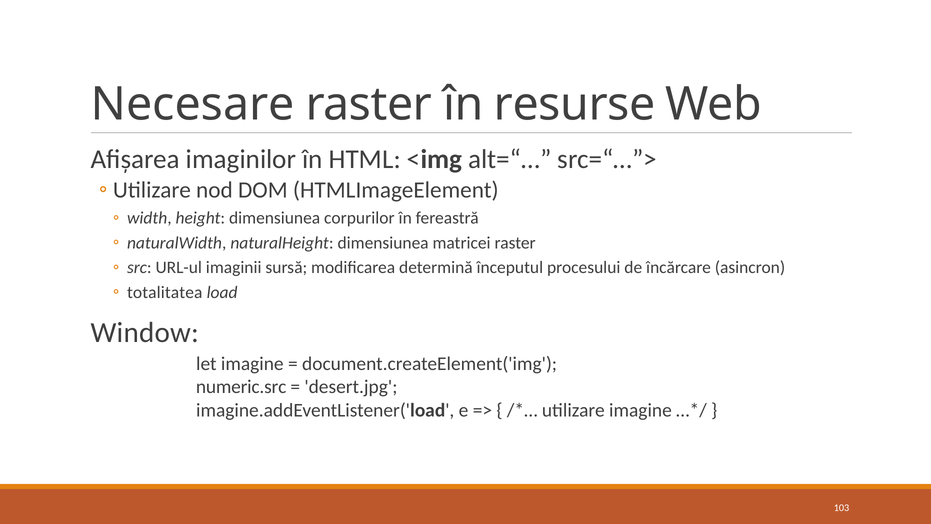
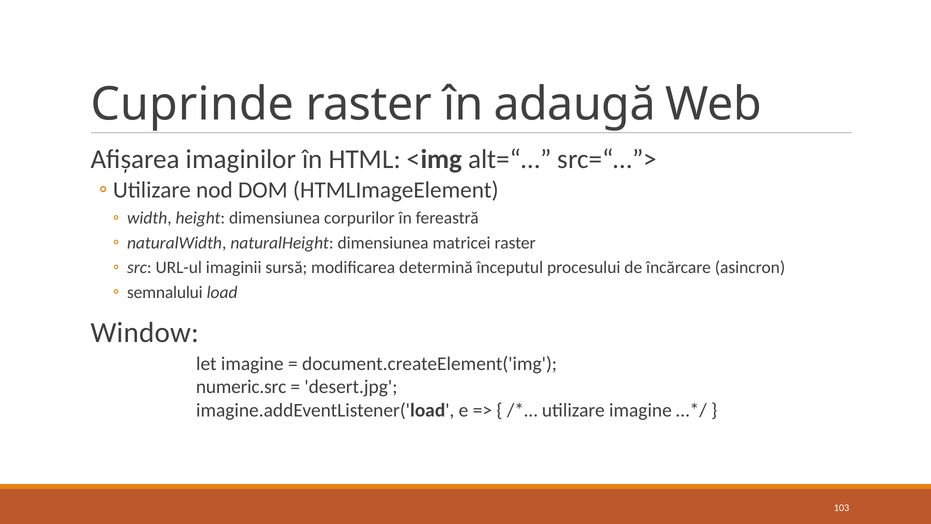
Necesare: Necesare -> Cuprinde (192, 104)
resurse: resurse -> adaugă (575, 104)
totalitatea: totalitatea -> semnalului (165, 292)
